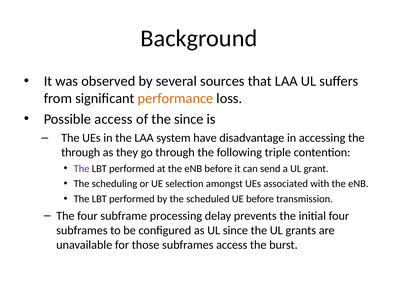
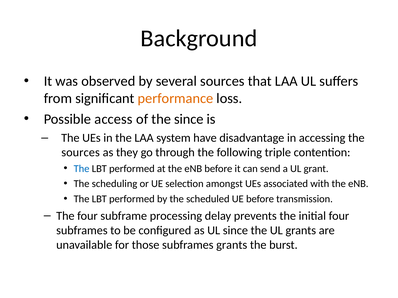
through: through -> sources (81, 153)
The colour: purple -> blue (82, 169)
subframes access: access -> grants (232, 245)
